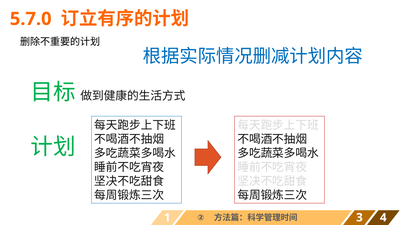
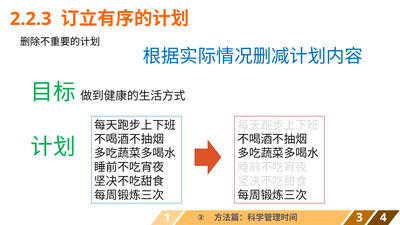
5.7.0: 5.7.0 -> 2.2.3 (31, 19)
